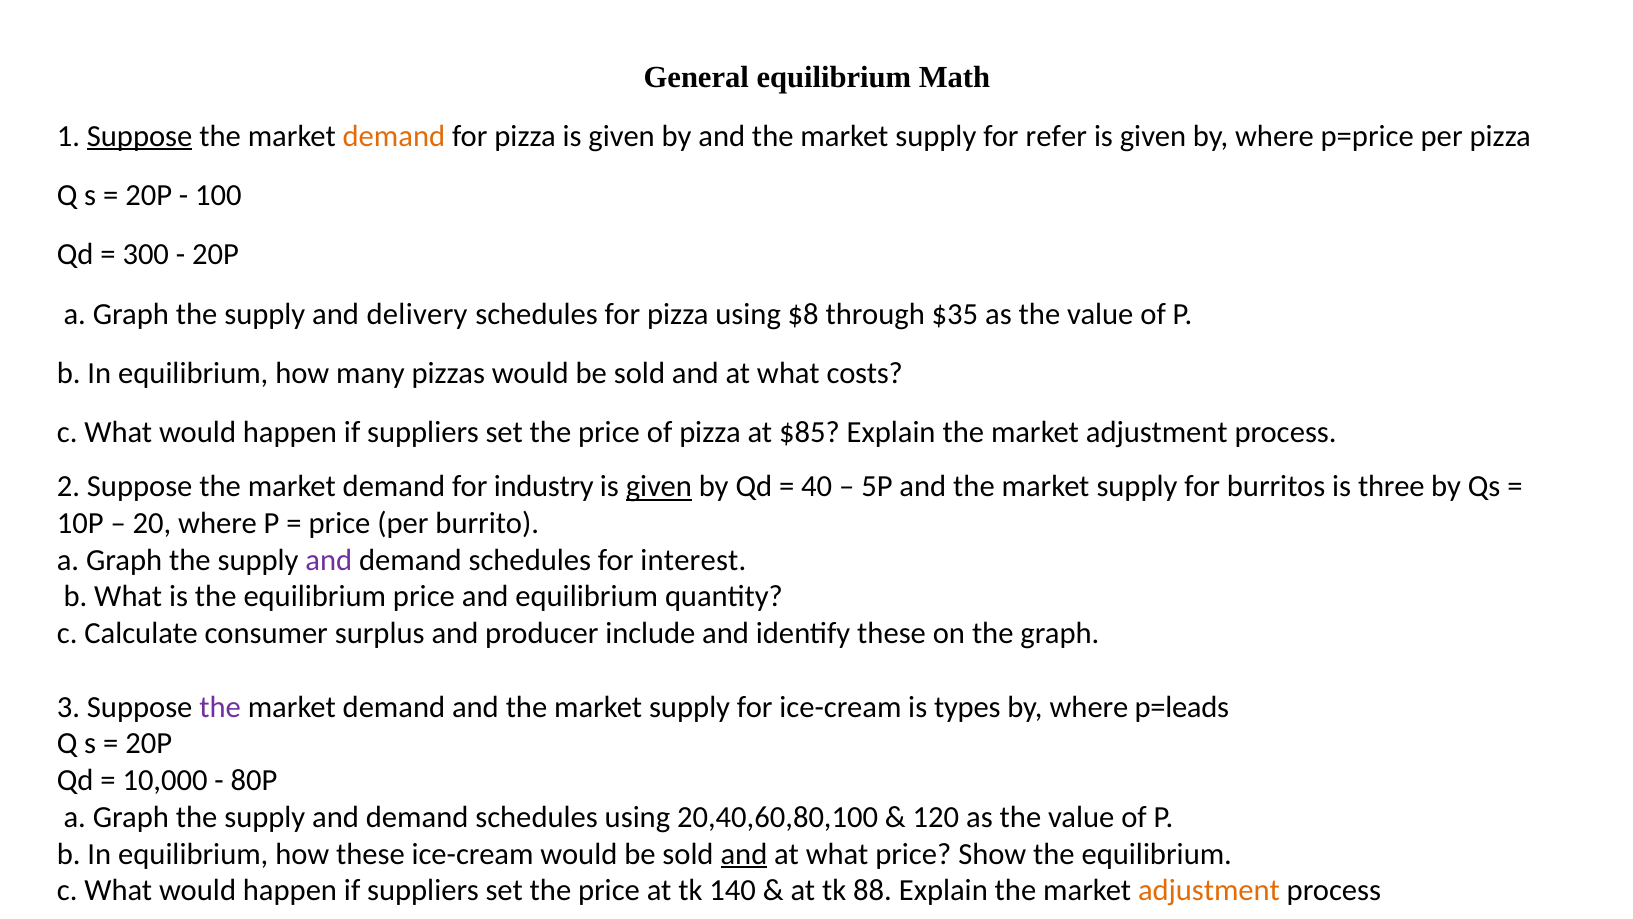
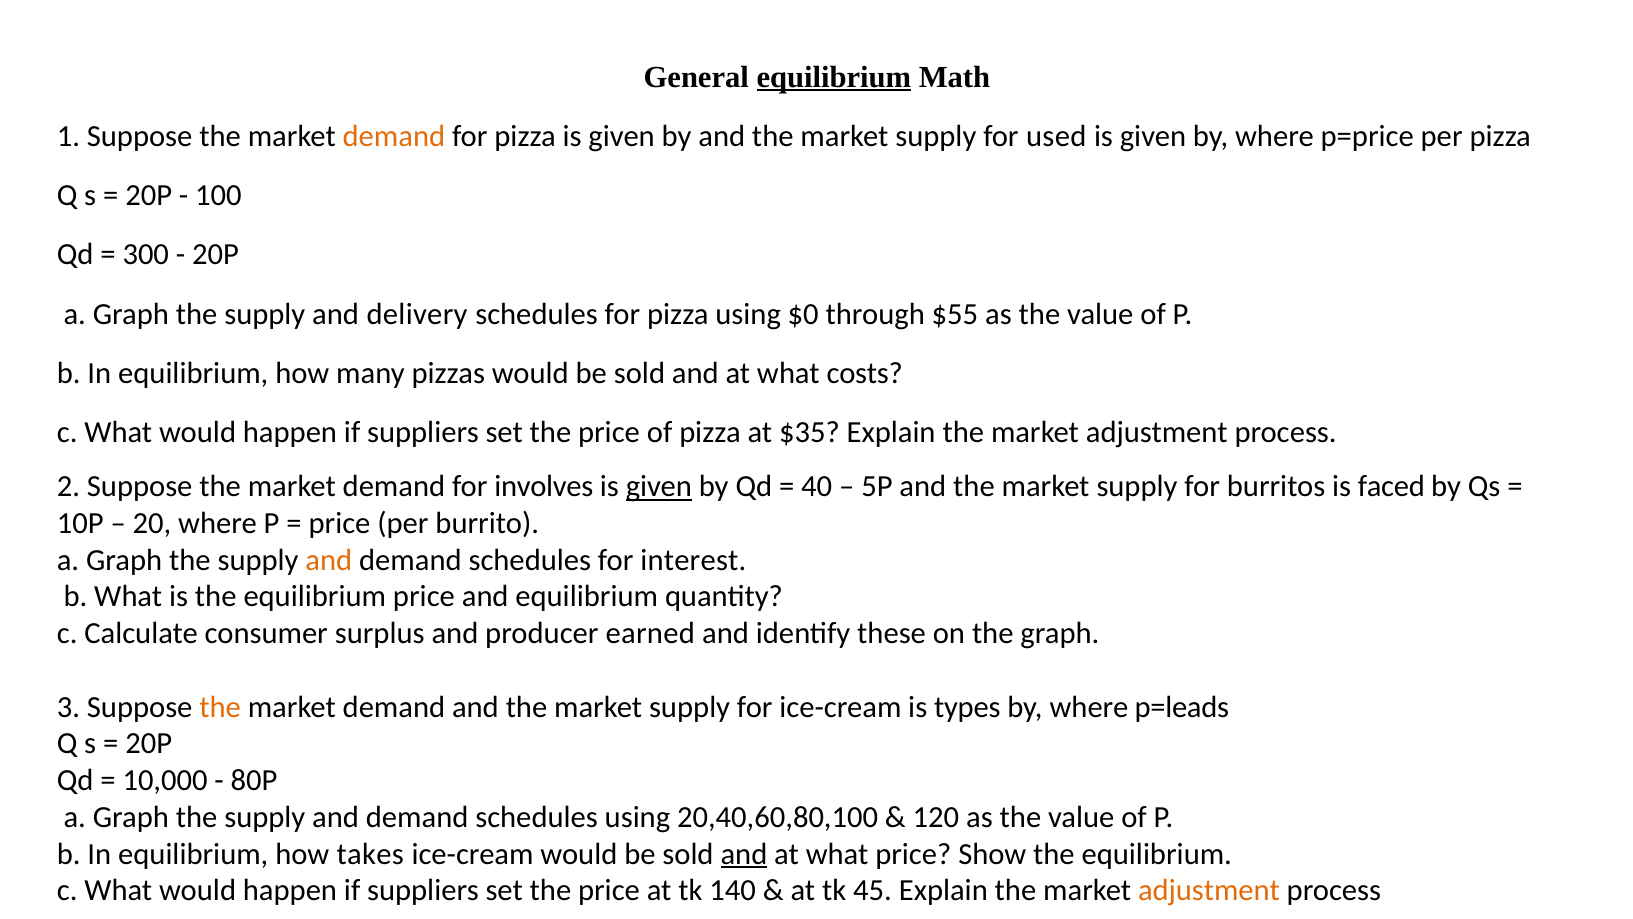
equilibrium underline: none -> present (834, 77)
Suppose underline: present -> none (140, 136)
refer: refer -> used (1056, 136)
$8: $8 -> $0 (803, 314)
$35: $35 -> $55 (955, 314)
$85: $85 -> $35 (809, 432)
industry: industry -> involves (544, 486)
three: three -> faced (1391, 486)
and colour: purple -> orange (329, 560)
include: include -> earned (650, 633)
the colour: purple -> orange (220, 707)
how these: these -> takes (370, 854)
88: 88 -> 45 (873, 890)
